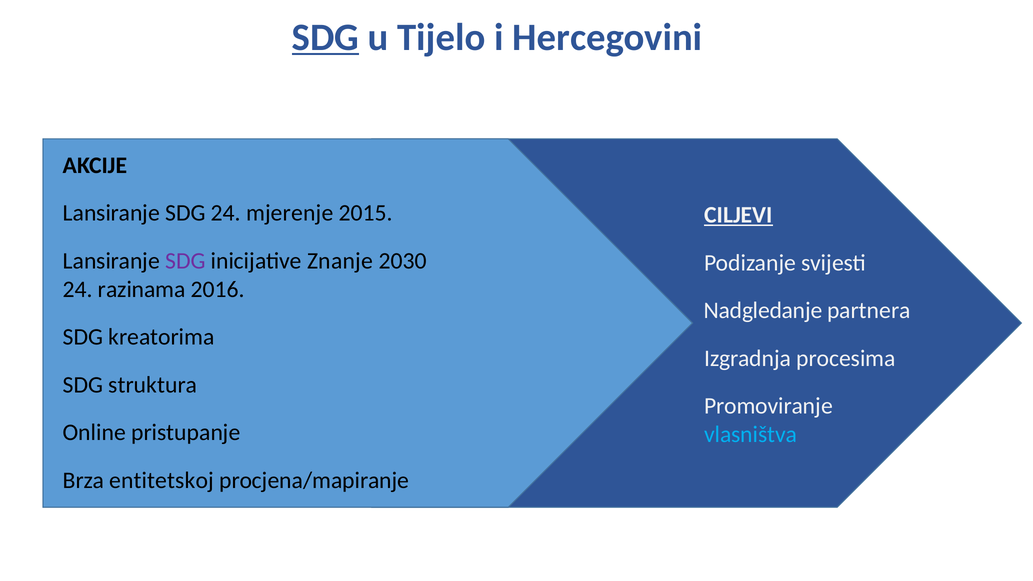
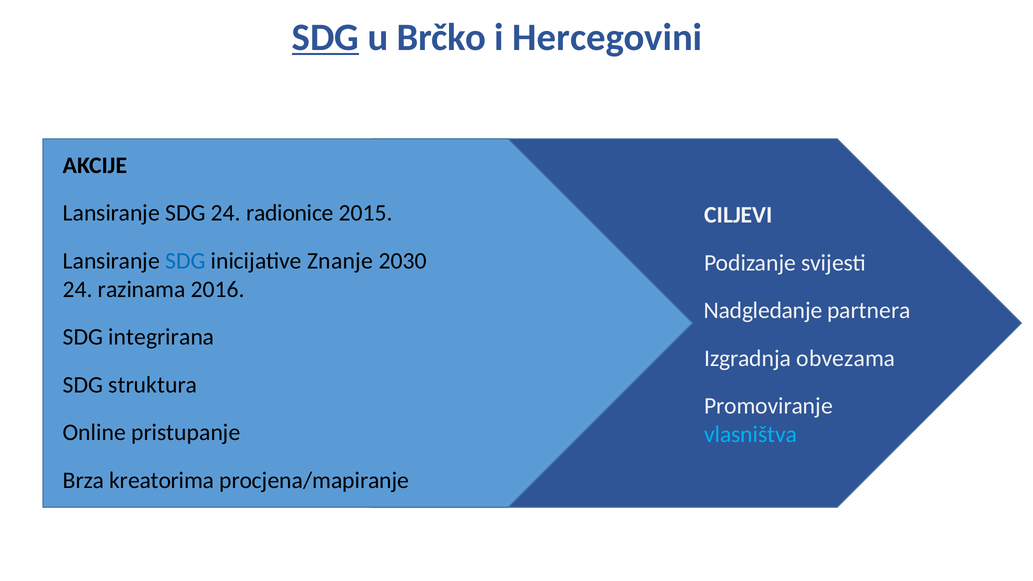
Tijelo: Tijelo -> Brčko (441, 37)
mjerenje: mjerenje -> radionice (290, 213)
CILJEVI underline: present -> none (738, 215)
SDG colour: purple -> blue (185, 261)
kreatorima: kreatorima -> integrirana (161, 337)
procesima: procesima -> obvezama (846, 358)
entitetskoj: entitetskoj -> kreatorima (162, 480)
